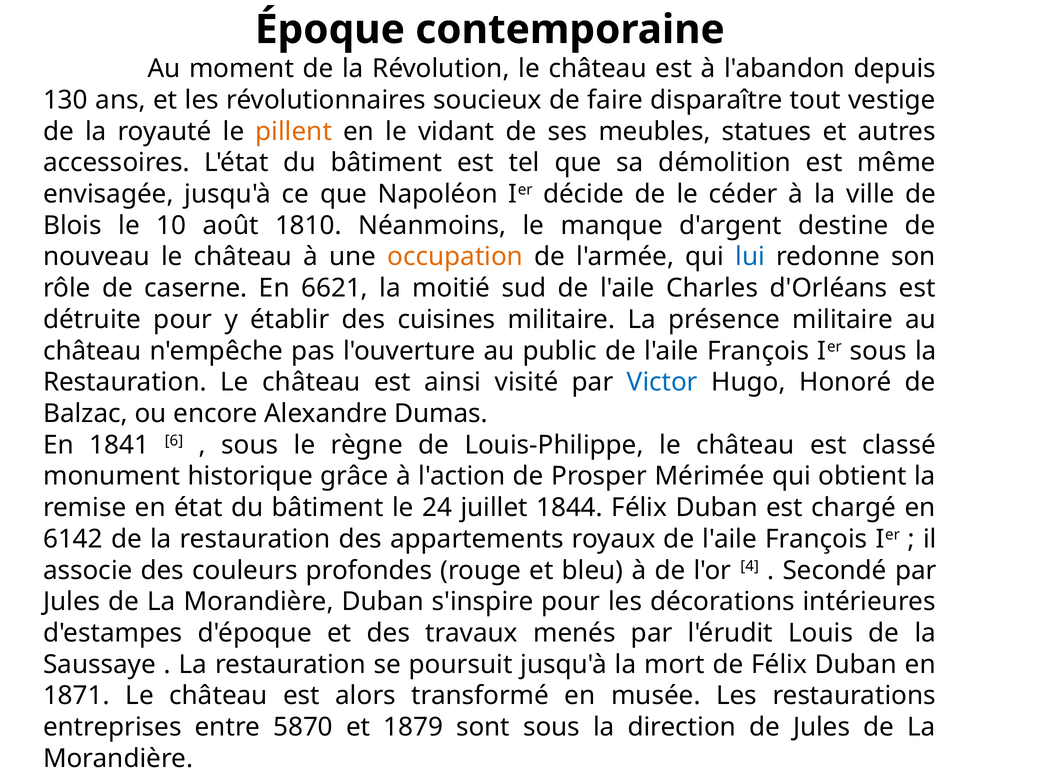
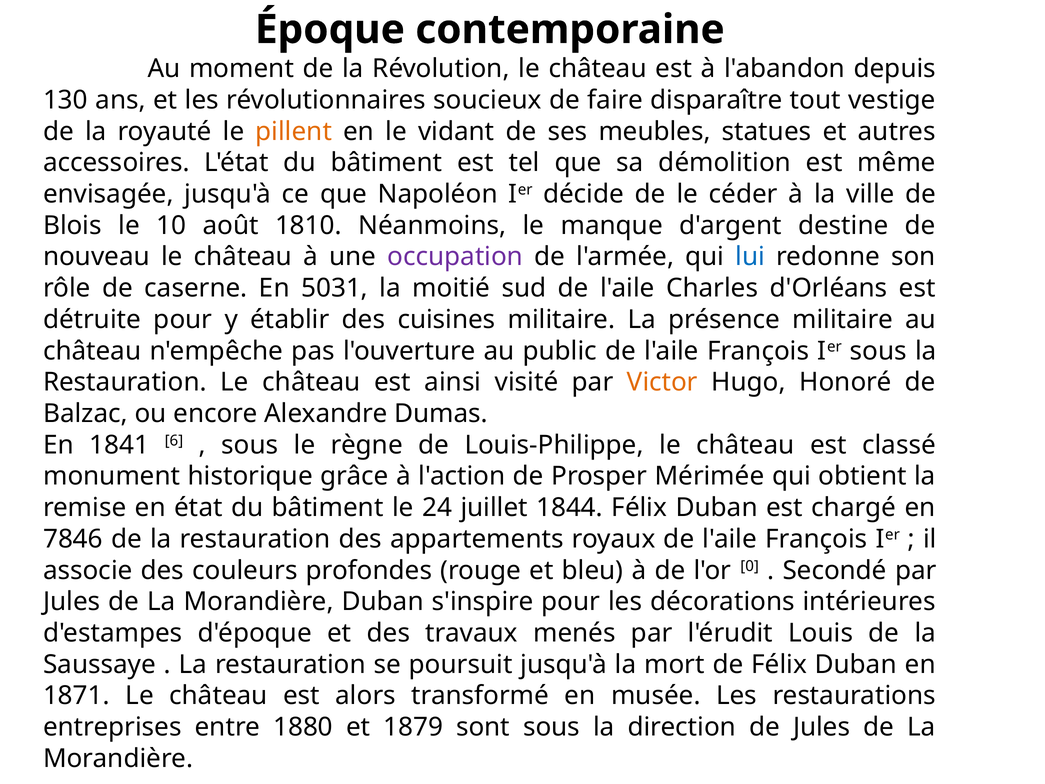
occupation colour: orange -> purple (455, 257)
6621: 6621 -> 5031 (335, 288)
Victor colour: blue -> orange (662, 382)
6142: 6142 -> 7846 (73, 539)
4: 4 -> 0 (750, 566)
5870: 5870 -> 1880 (303, 727)
